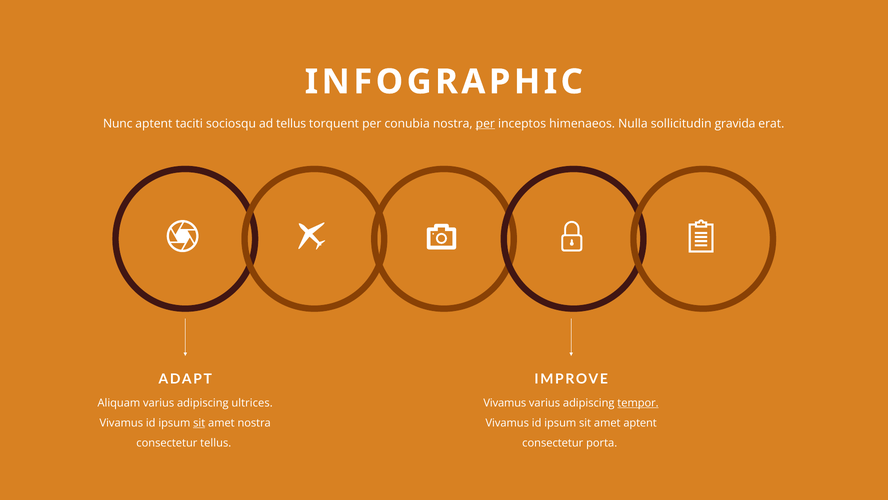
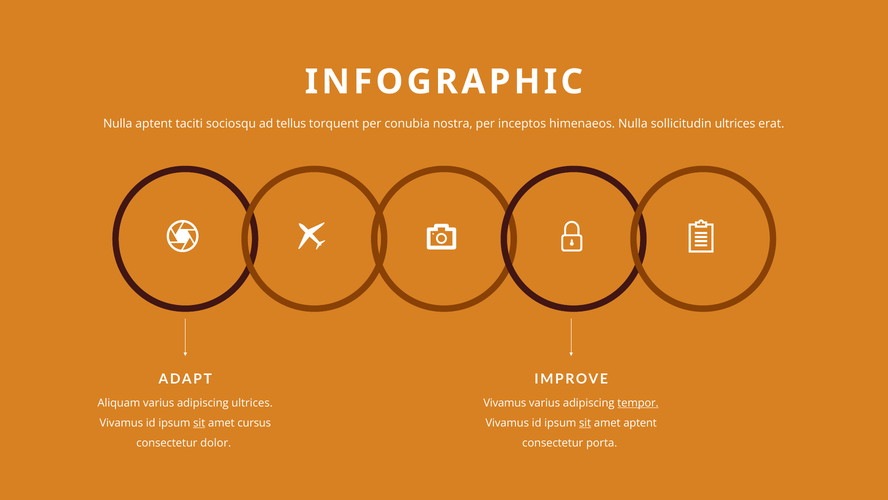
Nunc: Nunc -> Nulla (118, 123)
per underline: present -> none (485, 123)
sollicitudin gravida: gravida -> ultrices (735, 123)
amet nostra: nostra -> cursus (254, 423)
sit underline: none -> present (585, 423)
consectetur tellus: tellus -> dolor (216, 443)
